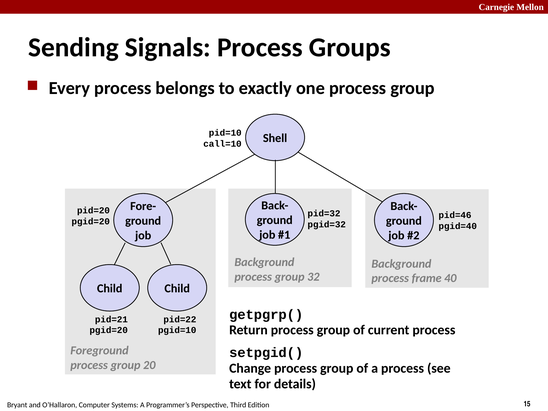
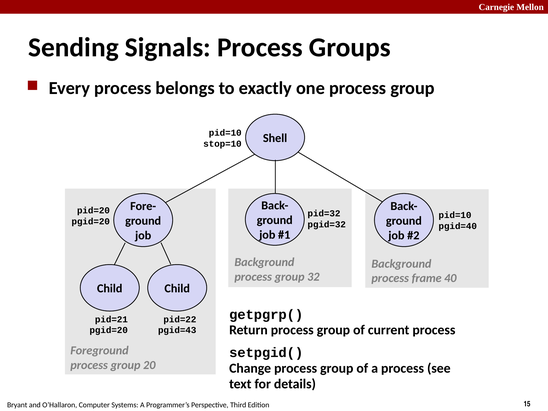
call=10: call=10 -> stop=10 (222, 144)
pid=46: pid=46 -> pid=10 (455, 215)
pgid=10: pgid=10 -> pgid=43 (177, 330)
